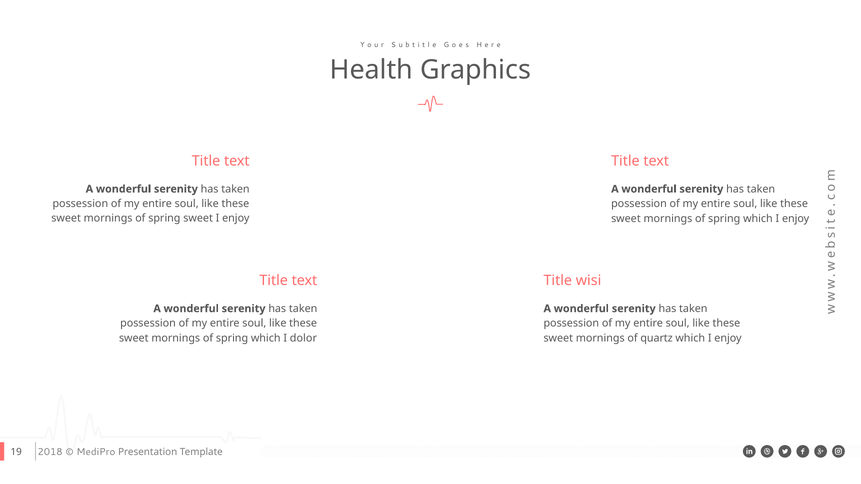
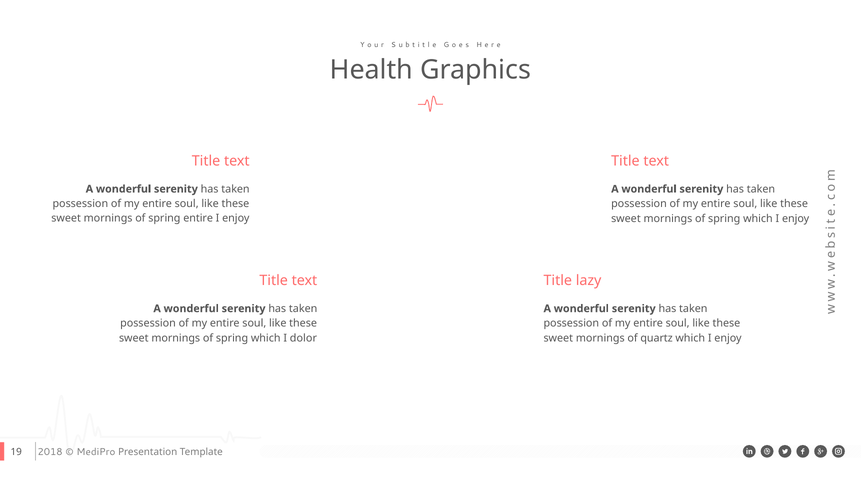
spring sweet: sweet -> entire (198, 219)
wisi: wisi -> lazy (589, 281)
